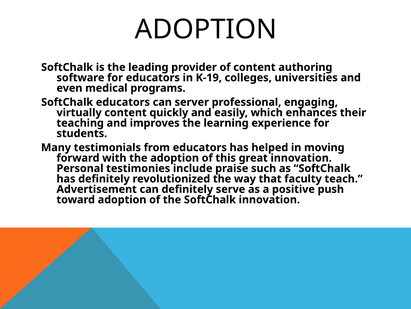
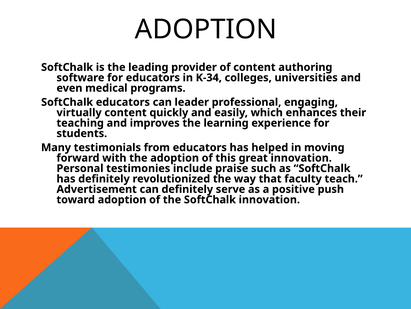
K-19: K-19 -> K-34 (209, 78)
server: server -> leader (192, 102)
